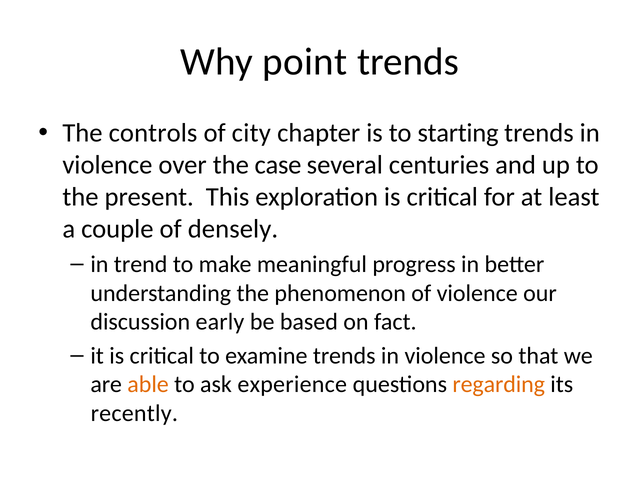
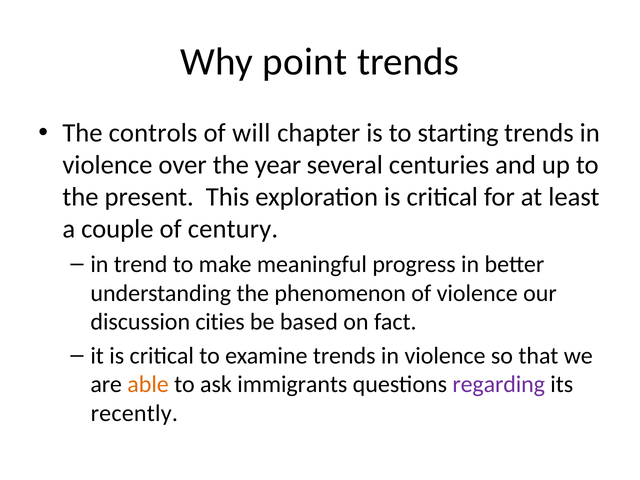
city: city -> will (251, 133)
case: case -> year (278, 165)
densely: densely -> century (233, 229)
early: early -> cities (220, 322)
experience: experience -> immigrants (292, 385)
regarding colour: orange -> purple (499, 385)
